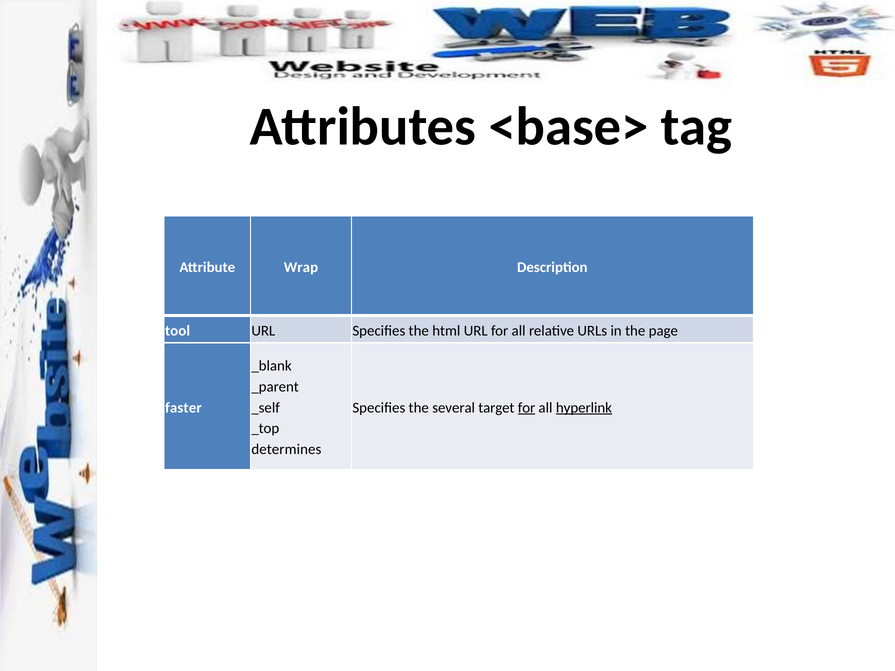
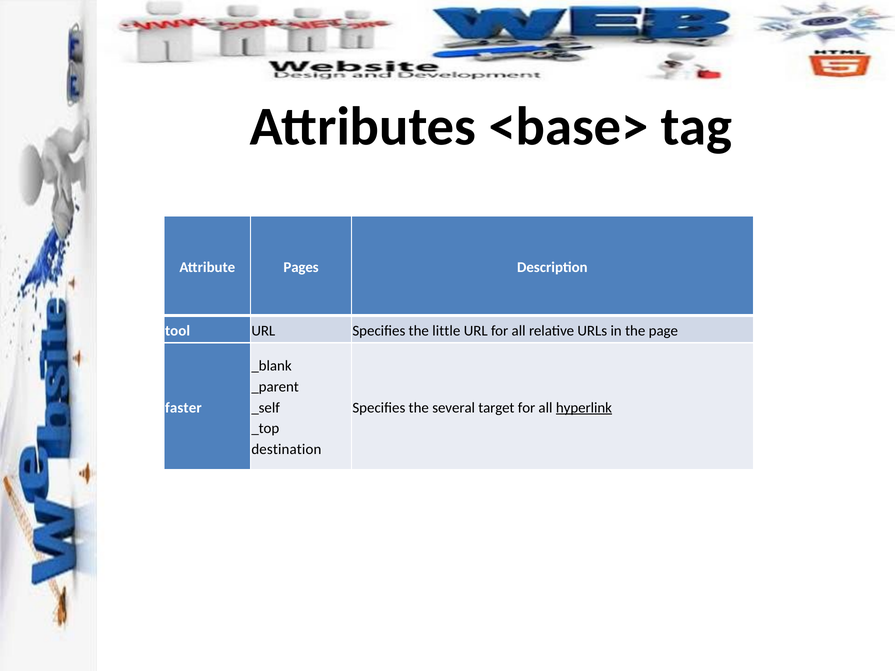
Wrap: Wrap -> Pages (301, 267)
html: html -> little (446, 331)
for underline: present -> none (527, 408)
determines: determines -> destination (286, 450)
